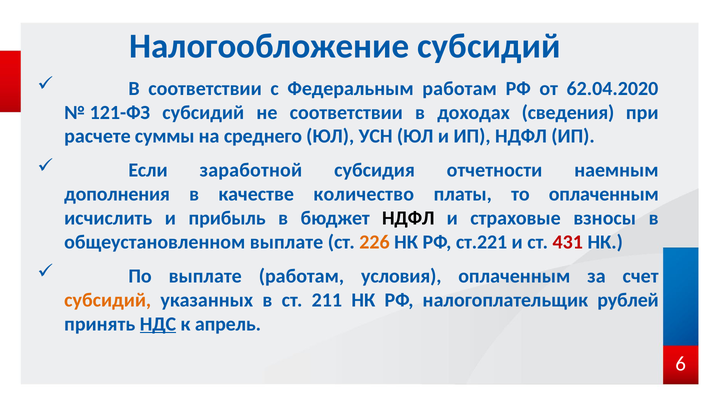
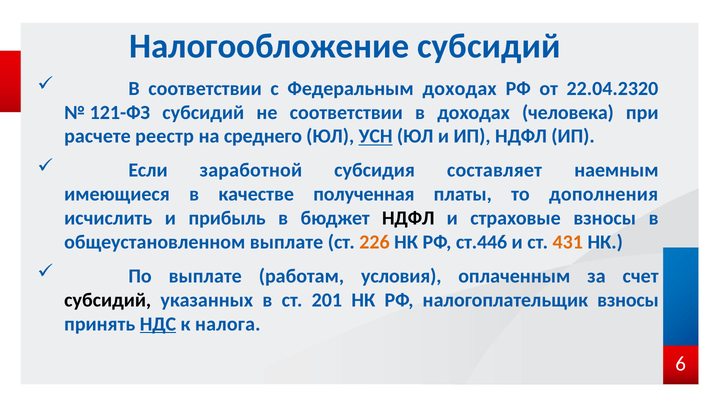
Федеральным работам: работам -> доходах (460, 89)
62.04.2020: 62.04.2020 -> 22.04.2320 (612, 89)
сведения: сведения -> человека (568, 113)
суммы: суммы -> реестр (165, 137)
УСН underline: none -> present (376, 137)
отчетности: отчетности -> составляет (494, 170)
дополнения: дополнения -> имеющиеся (117, 194)
количество: количество -> полученная (364, 194)
то оплаченным: оплаченным -> дополнения (604, 194)
ст.221: ст.221 -> ст.446 (482, 242)
431 colour: red -> orange (568, 242)
субсидий colour: orange -> black (108, 300)
211: 211 -> 201 (327, 300)
налогоплательщик рублей: рублей -> взносы (628, 300)
апрель: апрель -> налога (228, 324)
